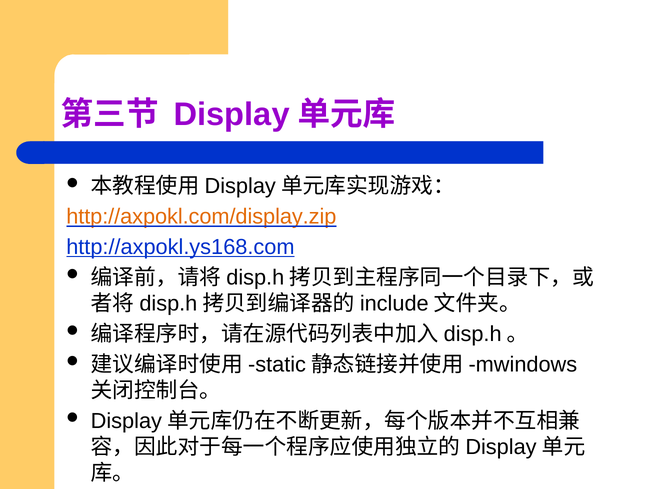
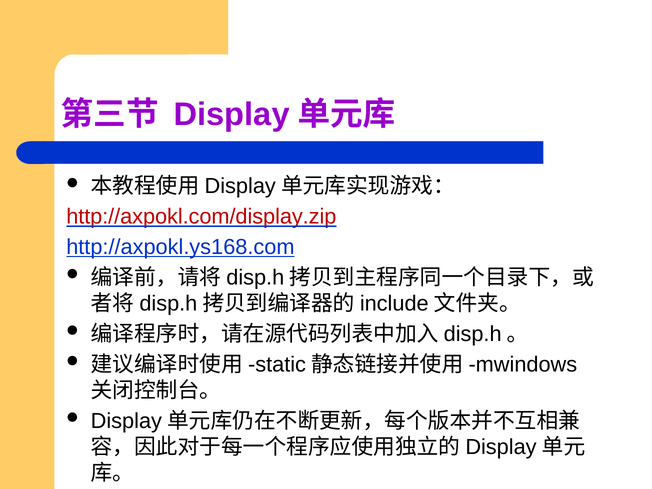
http://axpokl.com/display.zip colour: orange -> red (201, 217)
